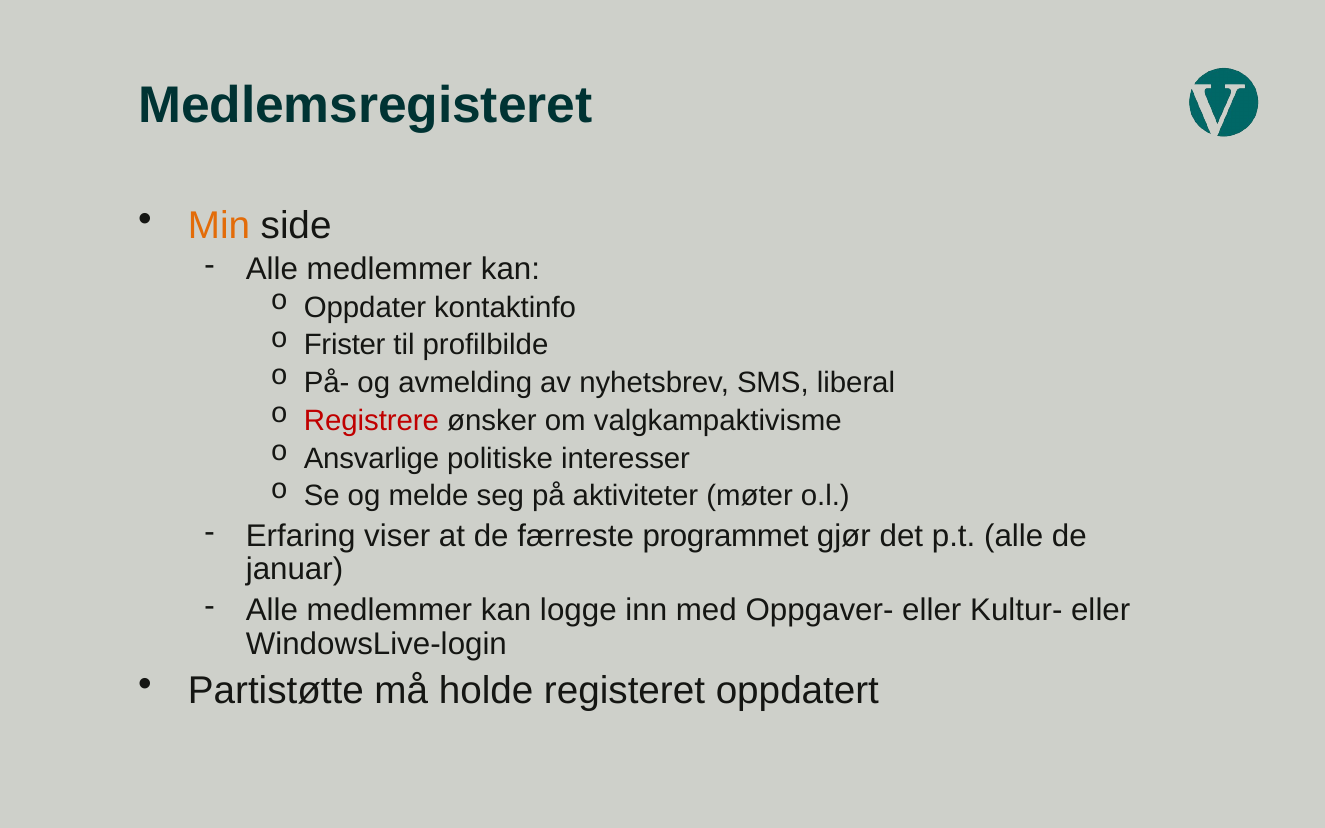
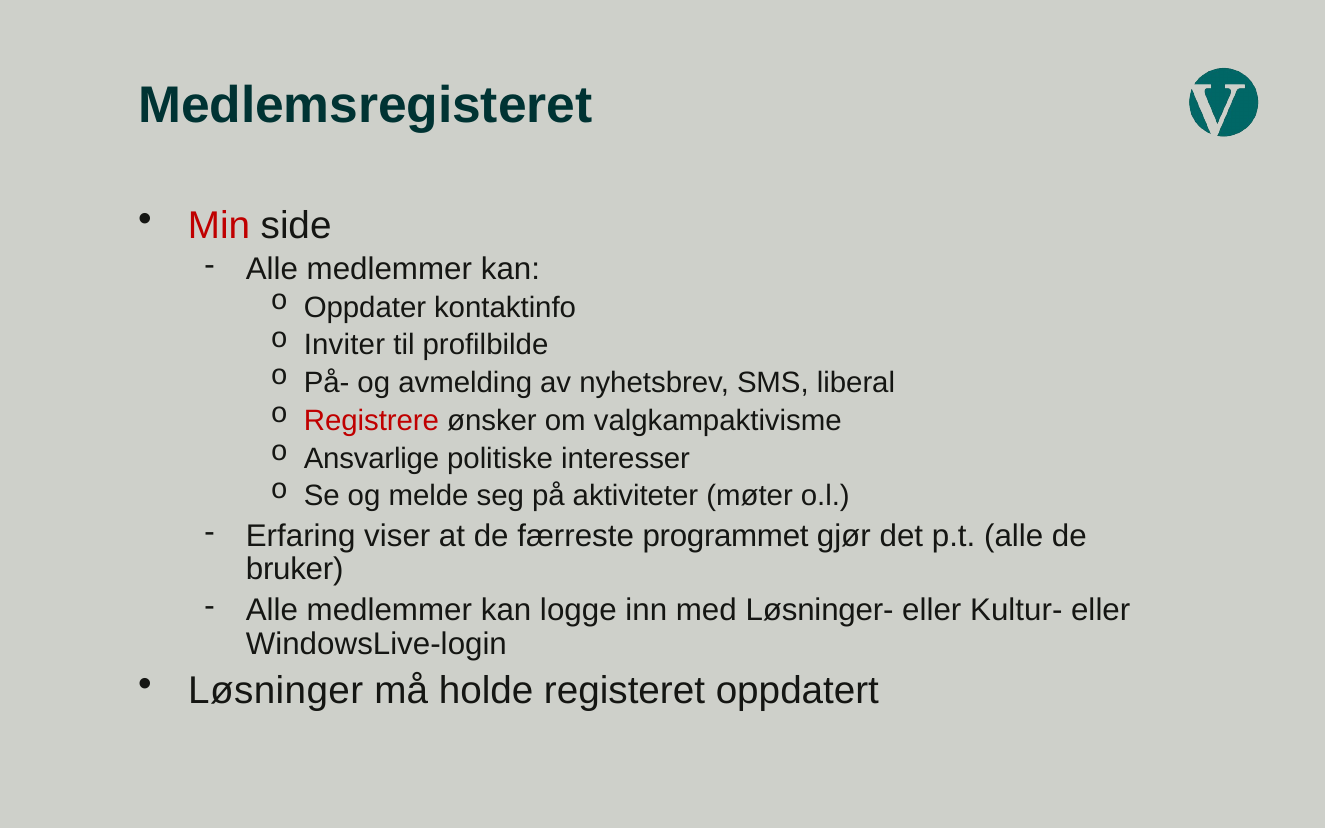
Min colour: orange -> red (219, 226)
Frister: Frister -> Inviter (344, 345)
januar: januar -> bruker (295, 570)
Oppgaver-: Oppgaver- -> Løsninger- (820, 610)
Partistøtte: Partistøtte -> Løsninger (276, 690)
